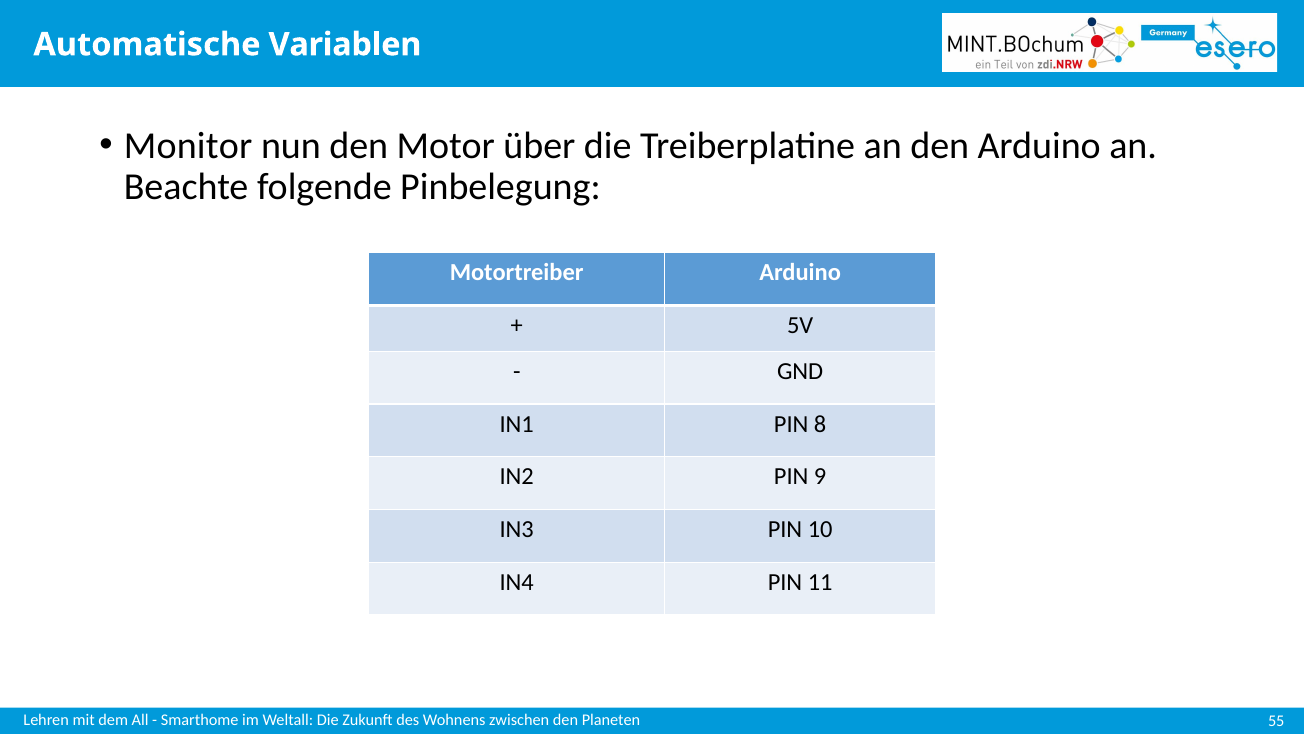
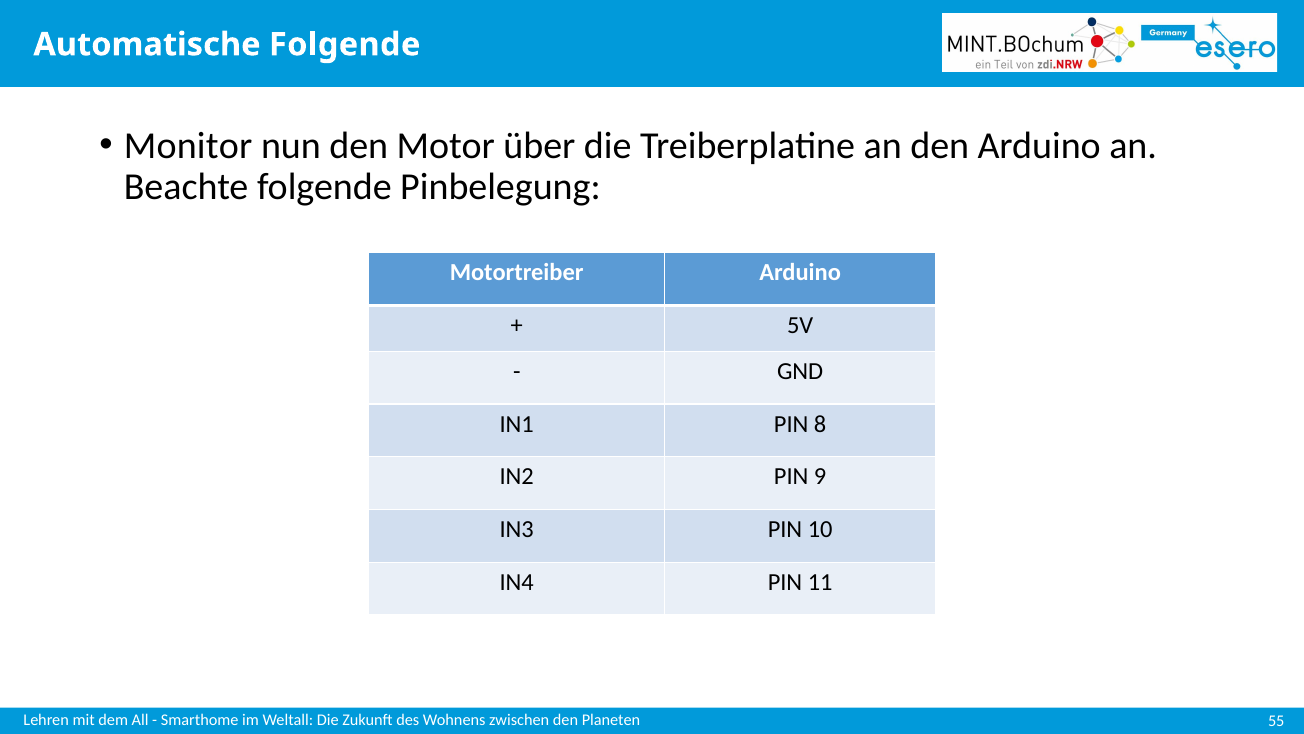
Automatische Variablen: Variablen -> Folgende (345, 45)
